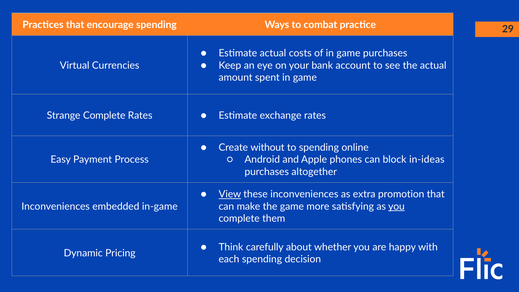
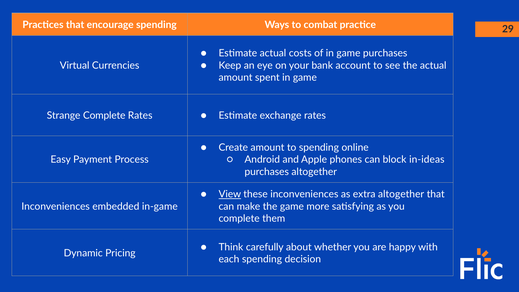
Create without: without -> amount (268, 148)
extra promotion: promotion -> altogether (401, 194)
you underline: present -> none (396, 206)
